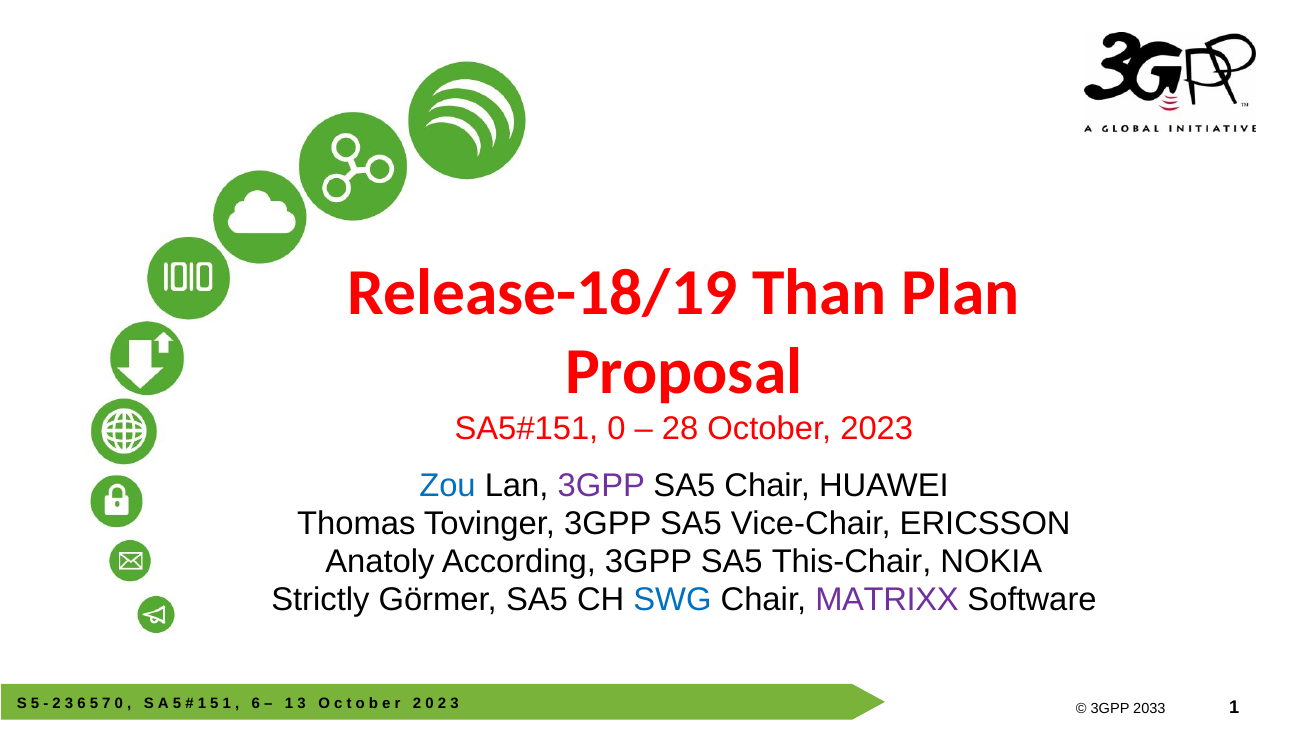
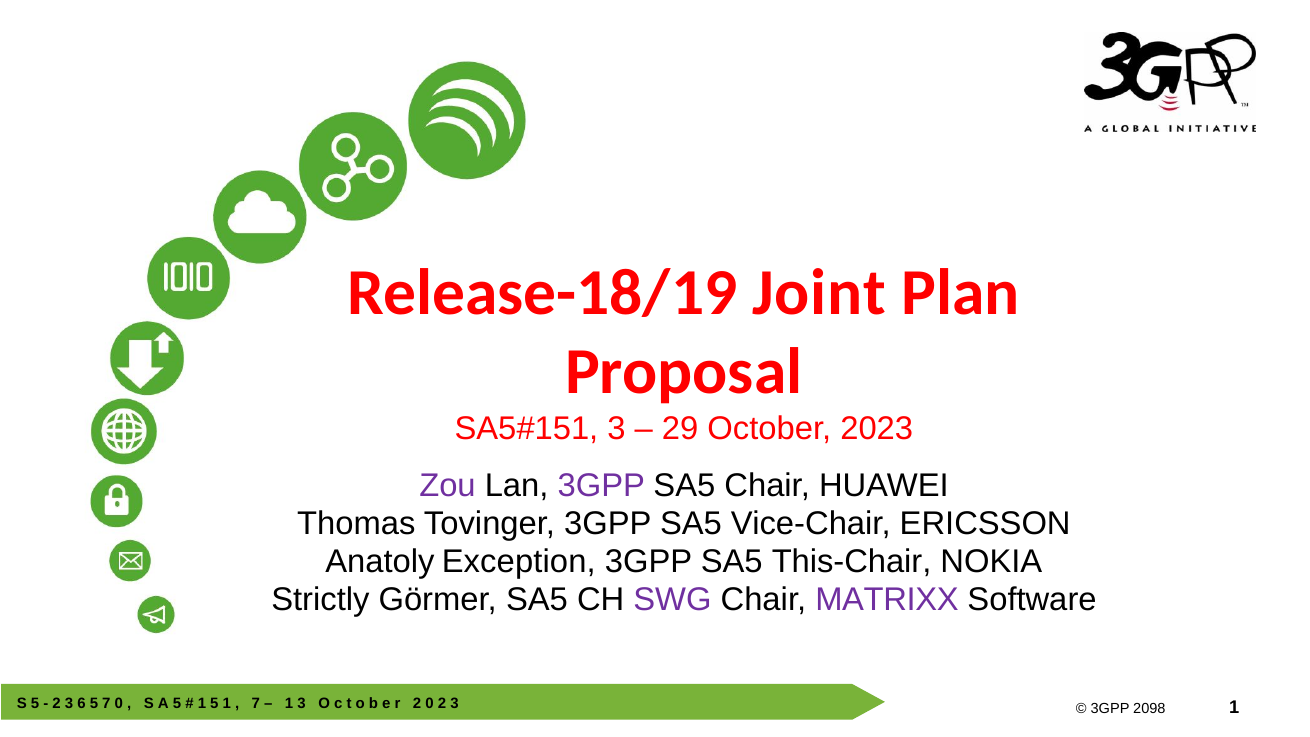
Than: Than -> Joint (819, 293)
0: 0 -> 3 (616, 429)
28: 28 -> 29 (680, 429)
Zou colour: blue -> purple (447, 485)
According: According -> Exception (519, 561)
SWG colour: blue -> purple (672, 599)
6: 6 -> 7 (256, 704)
2033: 2033 -> 2098 (1149, 709)
